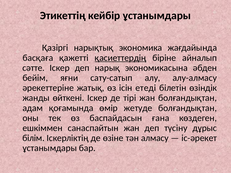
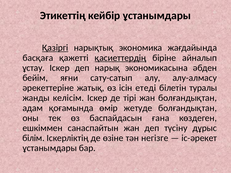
Қазіргі underline: none -> present (55, 48)
сәтте: сәтте -> ұстау (33, 68)
өзіндік: өзіндік -> туралы (203, 88)
өйткені: өйткені -> келісім (68, 98)
алмасу: алмасу -> негізге (155, 138)
